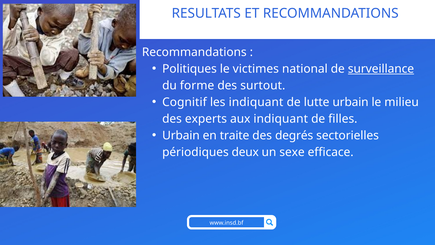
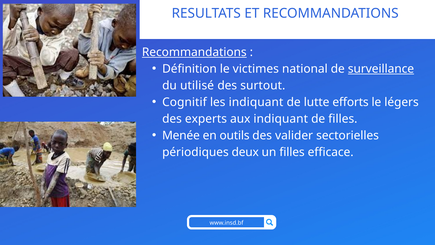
Recommandations underline: none -> present (194, 52)
Politiques: Politiques -> Définition (190, 69)
forme: forme -> utilisé (197, 85)
lutte urbain: urbain -> efforts (351, 102)
milieu: milieu -> légers (402, 102)
Urbain: Urbain -> Menée (181, 135)
traite: traite -> outils (235, 135)
degrés: degrés -> valider (294, 135)
un sexe: sexe -> filles (292, 152)
